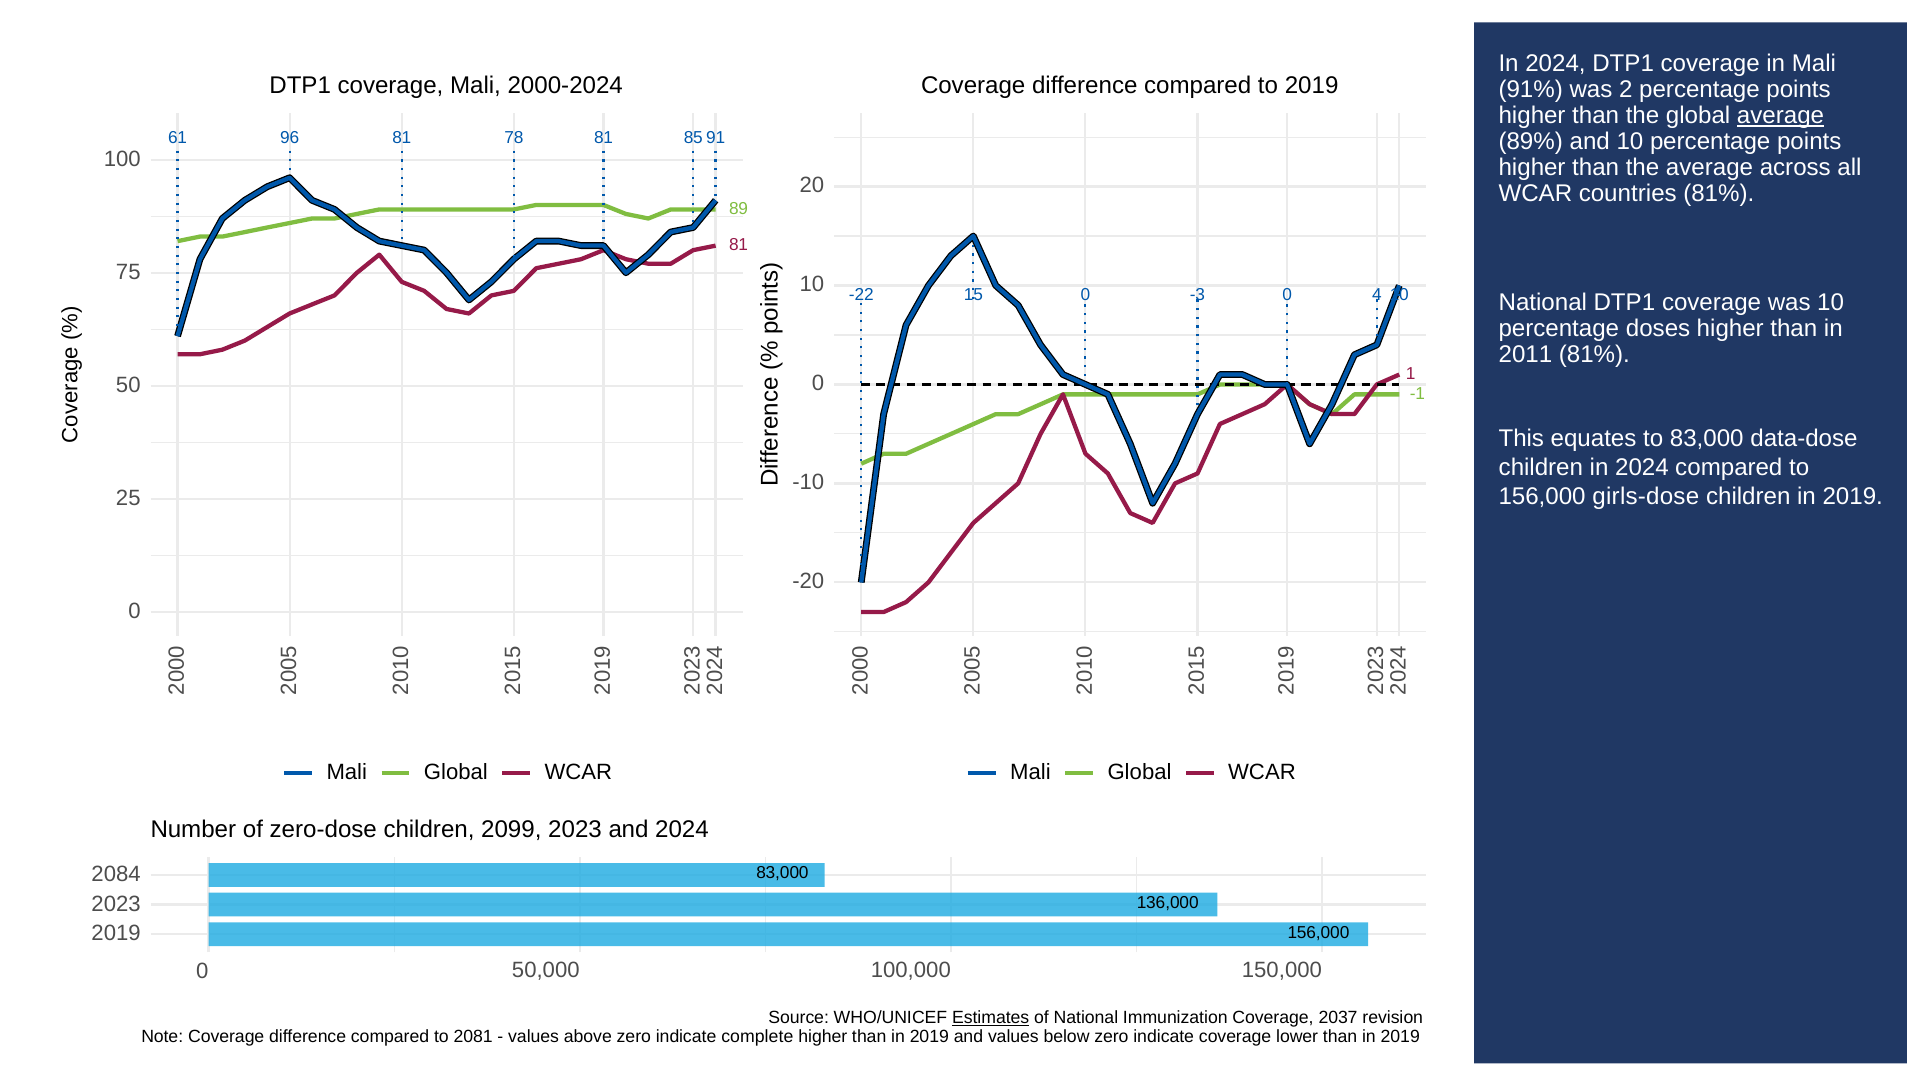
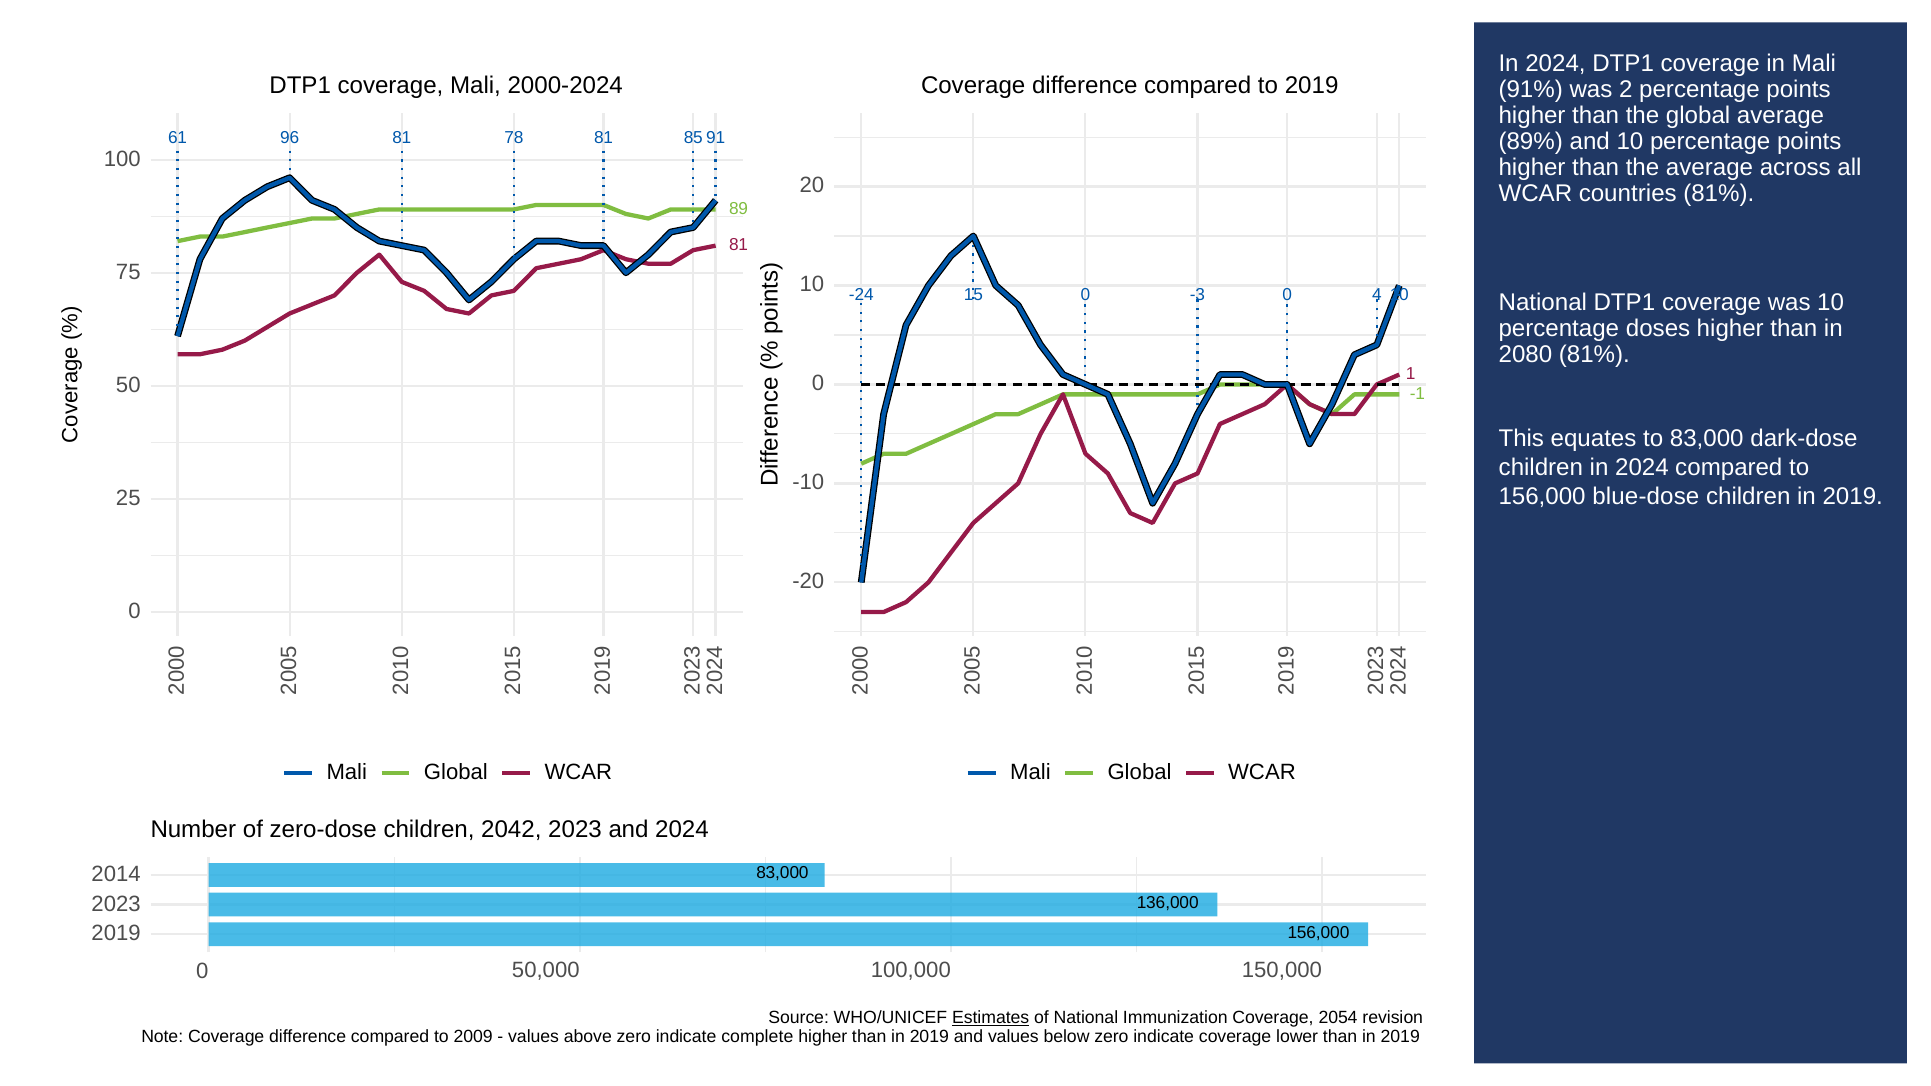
average underline: present -> none (1781, 116)
-22: -22 -> -24 (861, 295)
2011: 2011 -> 2080 (1525, 355)
data-dose: data-dose -> dark-dose (1804, 439)
girls-dose: girls-dose -> blue-dose (1646, 497)
2099: 2099 -> 2042 (511, 830)
2084: 2084 -> 2014 (116, 874)
2037: 2037 -> 2054 (1338, 1018)
2081: 2081 -> 2009 (473, 1037)
